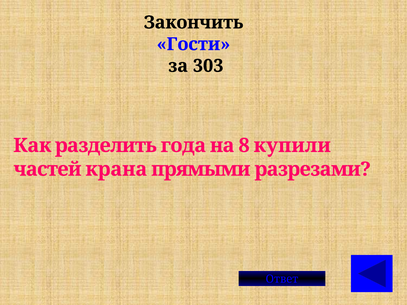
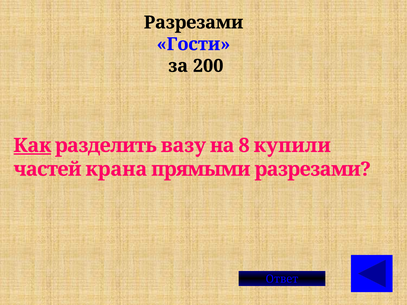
Закончить: Закончить -> Разрезами (194, 23)
303: 303 -> 200 (208, 66)
Как underline: none -> present (32, 146)
года: года -> вазу (183, 146)
